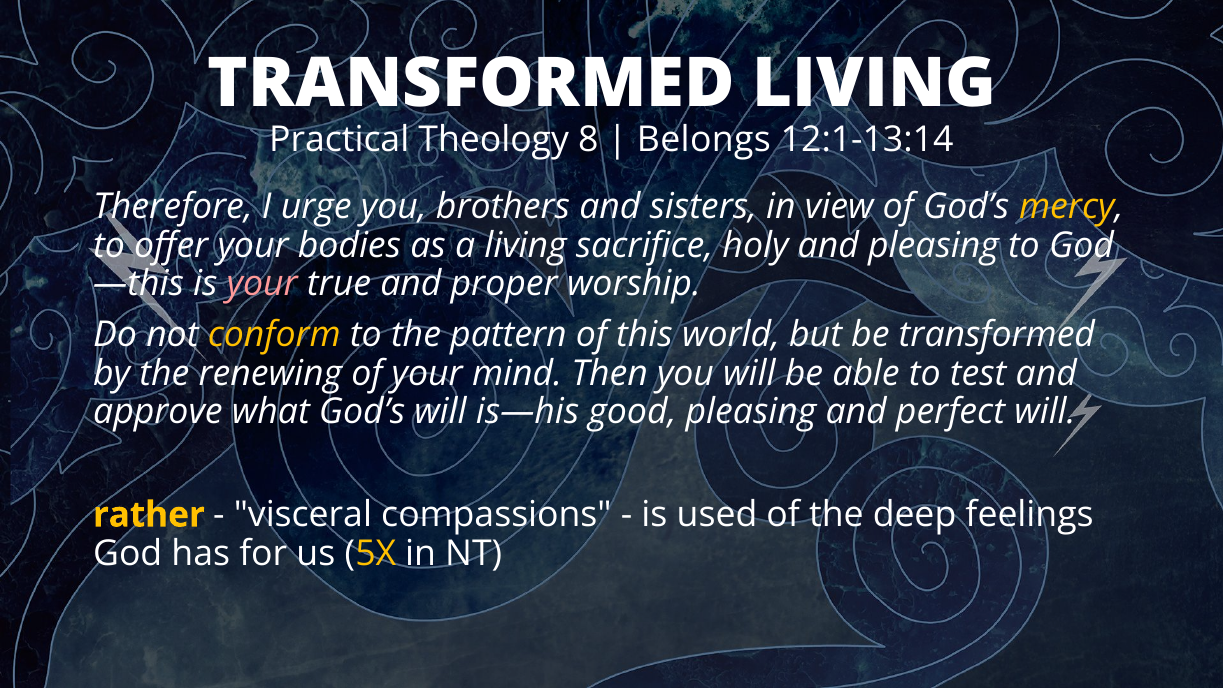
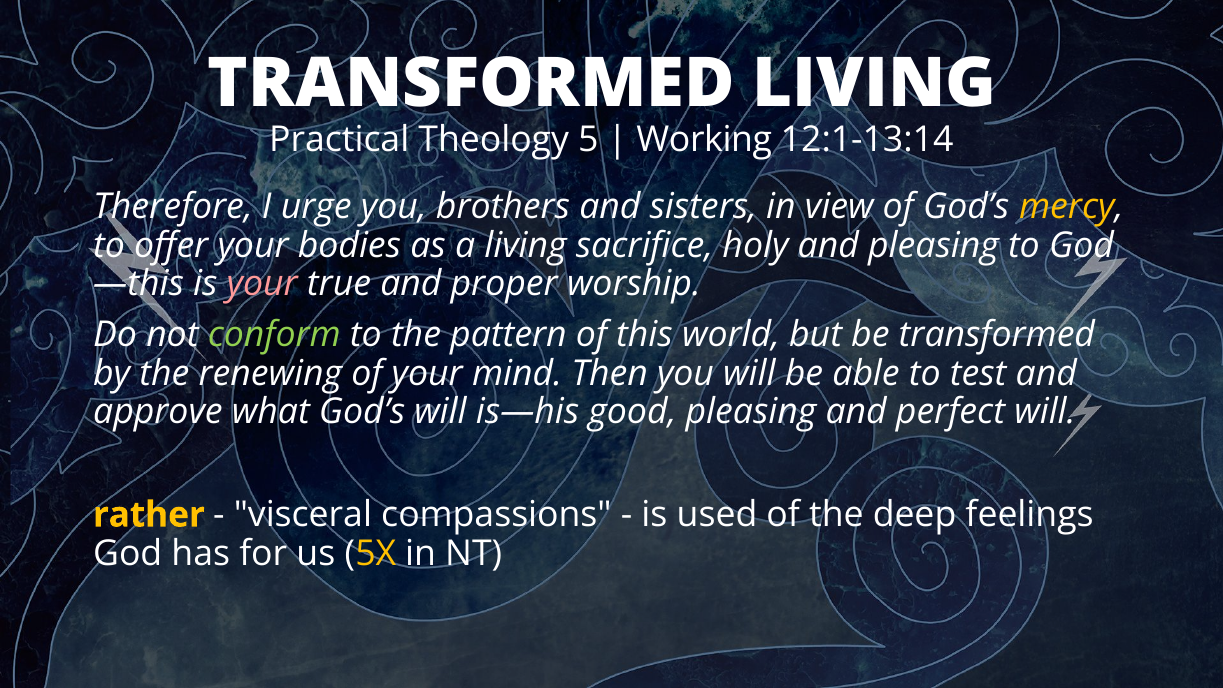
8: 8 -> 5 (588, 140)
Belongs: Belongs -> Working (704, 140)
conform colour: yellow -> light green (274, 335)
